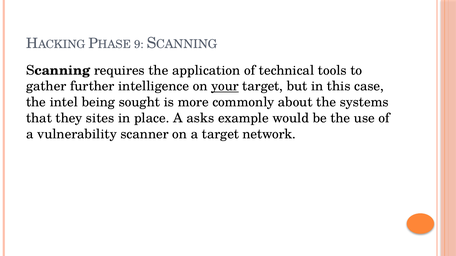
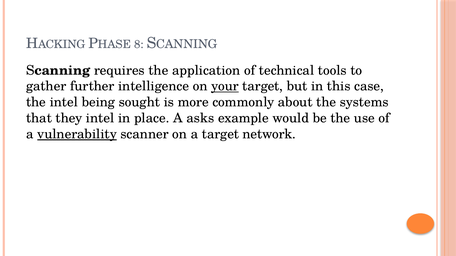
9: 9 -> 8 (139, 45)
they sites: sites -> intel (100, 118)
vulnerability underline: none -> present (77, 134)
